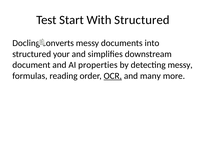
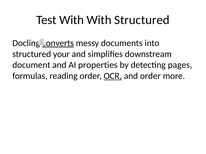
Test Start: Start -> With (72, 20)
converts underline: none -> present (58, 43)
detecting messy: messy -> pages (180, 65)
and many: many -> order (150, 76)
